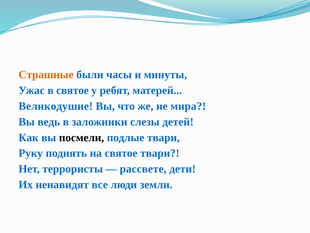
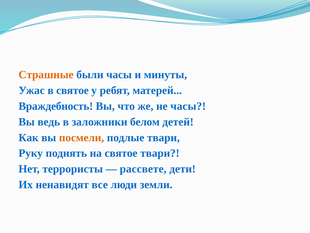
Великодушие: Великодушие -> Враждебность (56, 106)
не мира: мира -> часы (188, 106)
слезы: слезы -> белом (145, 122)
посмели colour: black -> orange (82, 137)
